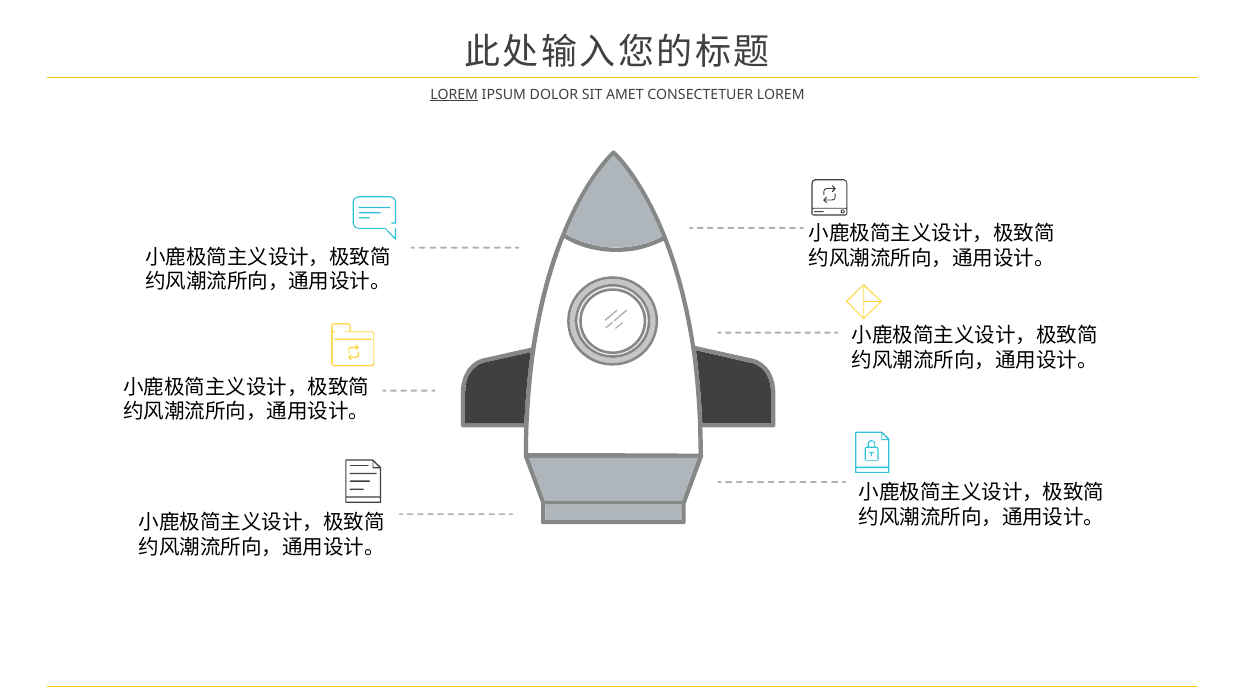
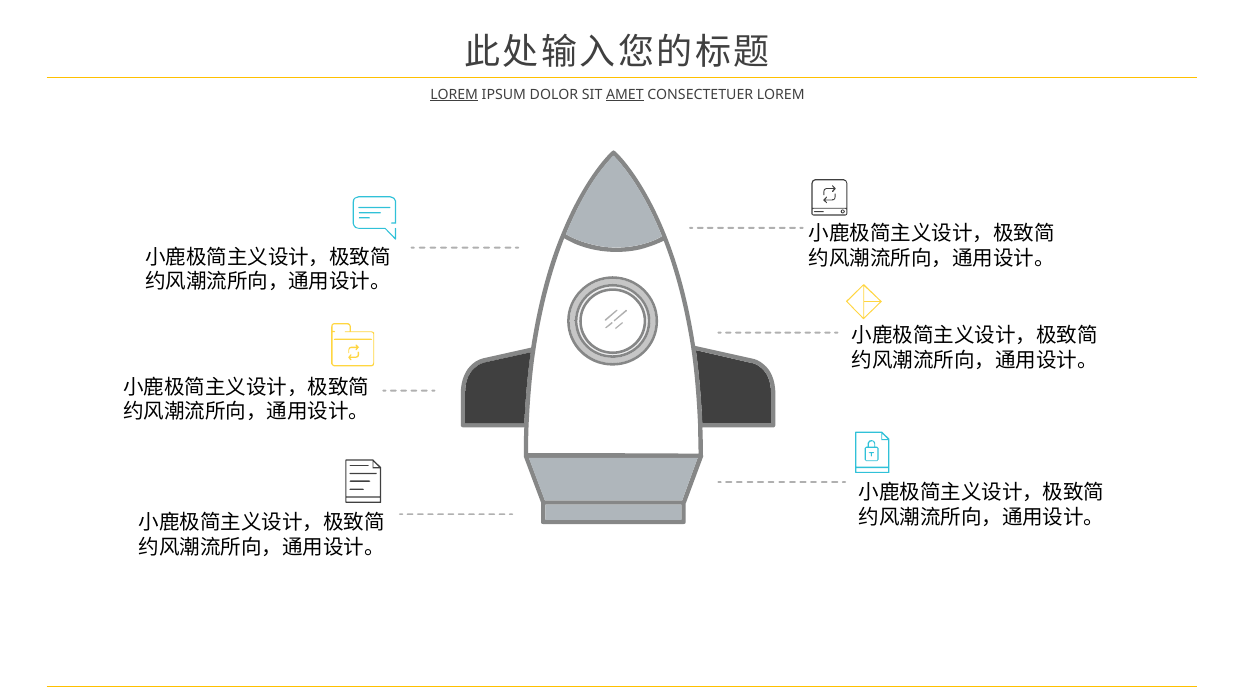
AMET underline: none -> present (625, 95)
